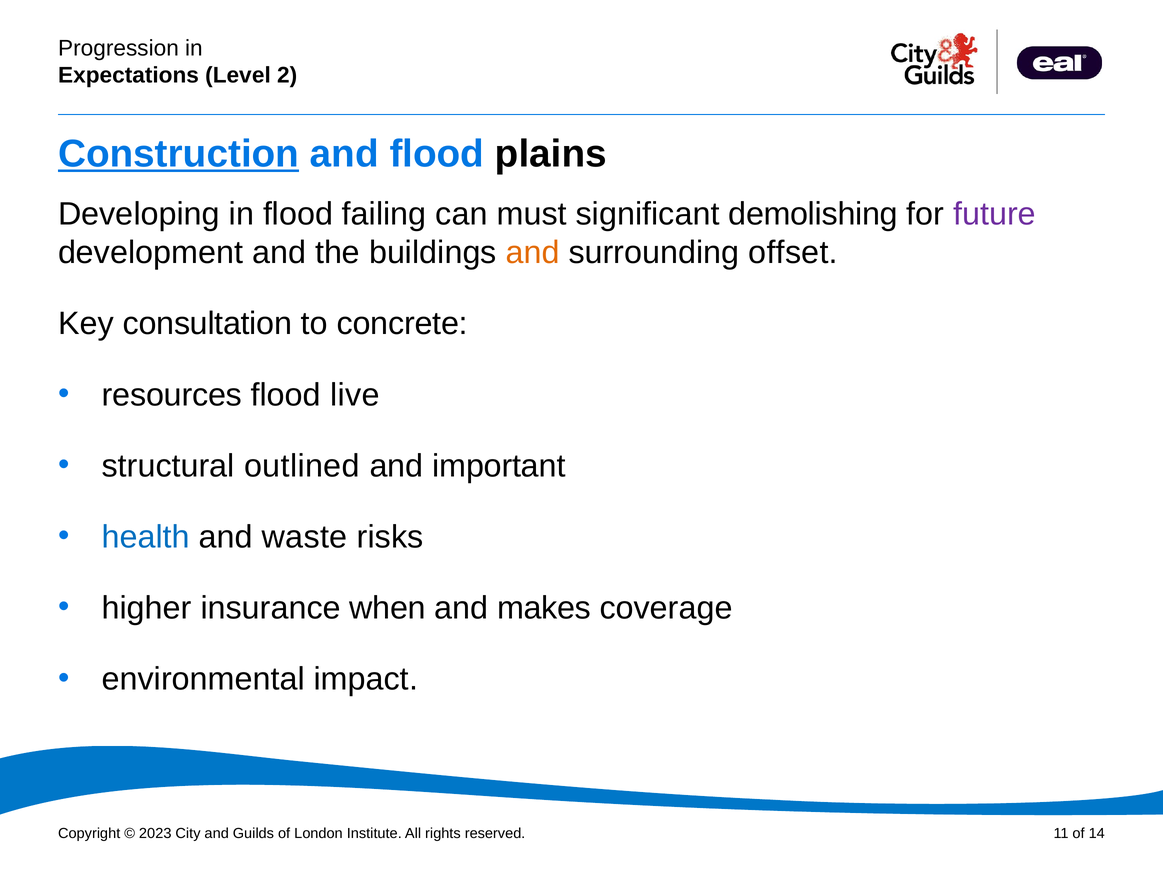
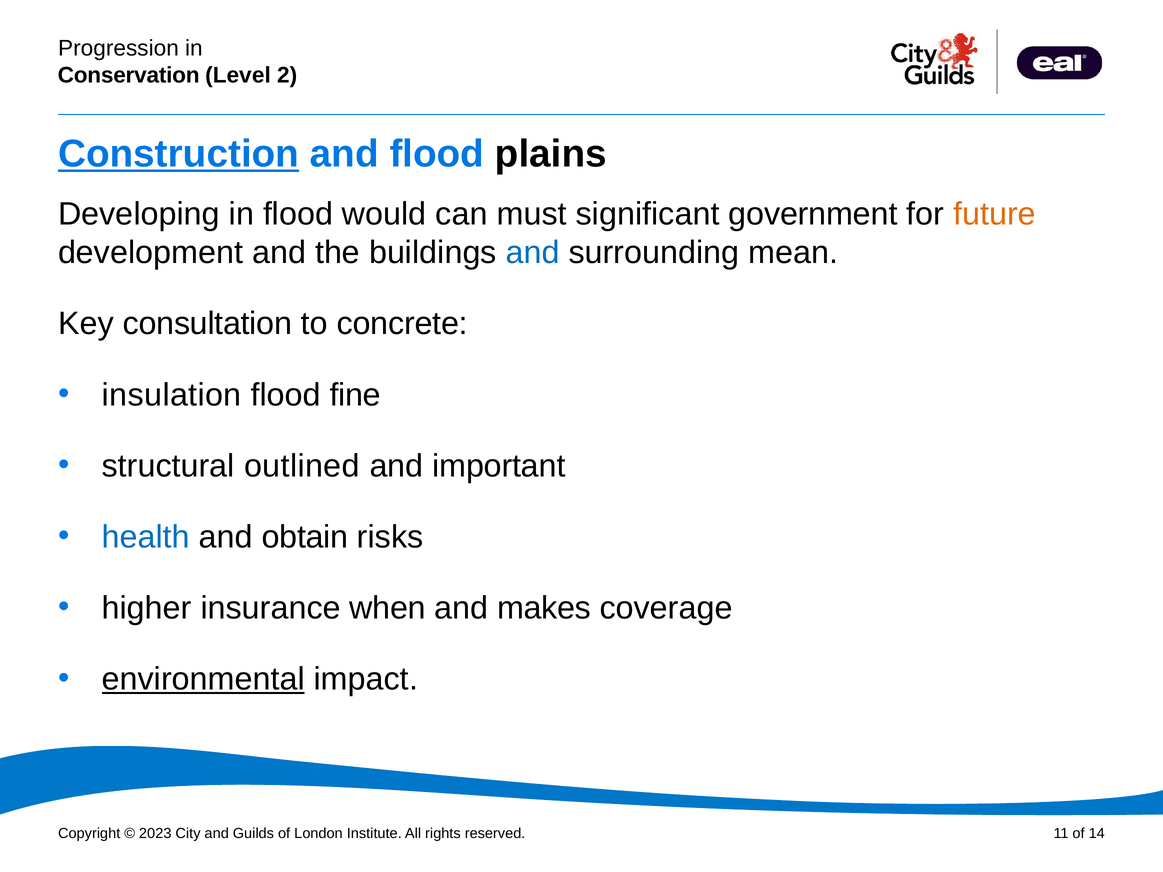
Expectations: Expectations -> Conservation (129, 76)
failing: failing -> would (384, 214)
demolishing: demolishing -> government (813, 214)
future colour: purple -> orange (994, 214)
and colour: orange -> blue (533, 253)
offset: offset -> mean (793, 253)
resources: resources -> insulation (172, 395)
live: live -> fine (355, 395)
waste: waste -> obtain (305, 537)
environmental underline: none -> present (203, 679)
